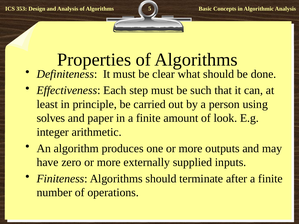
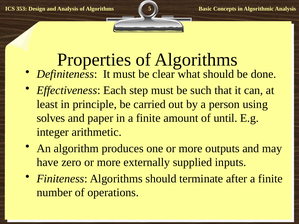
look: look -> until (226, 118)
